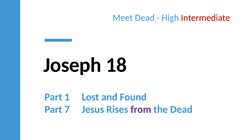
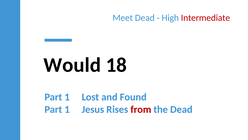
Joseph: Joseph -> Would (72, 65)
7: 7 -> 1 (67, 109)
from colour: purple -> red (141, 109)
